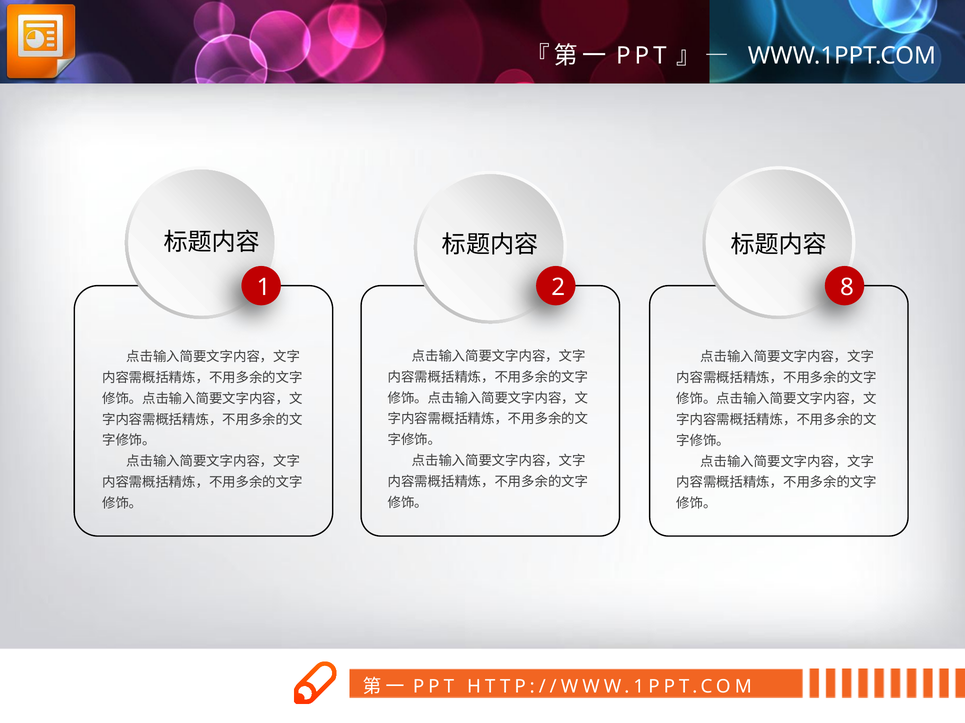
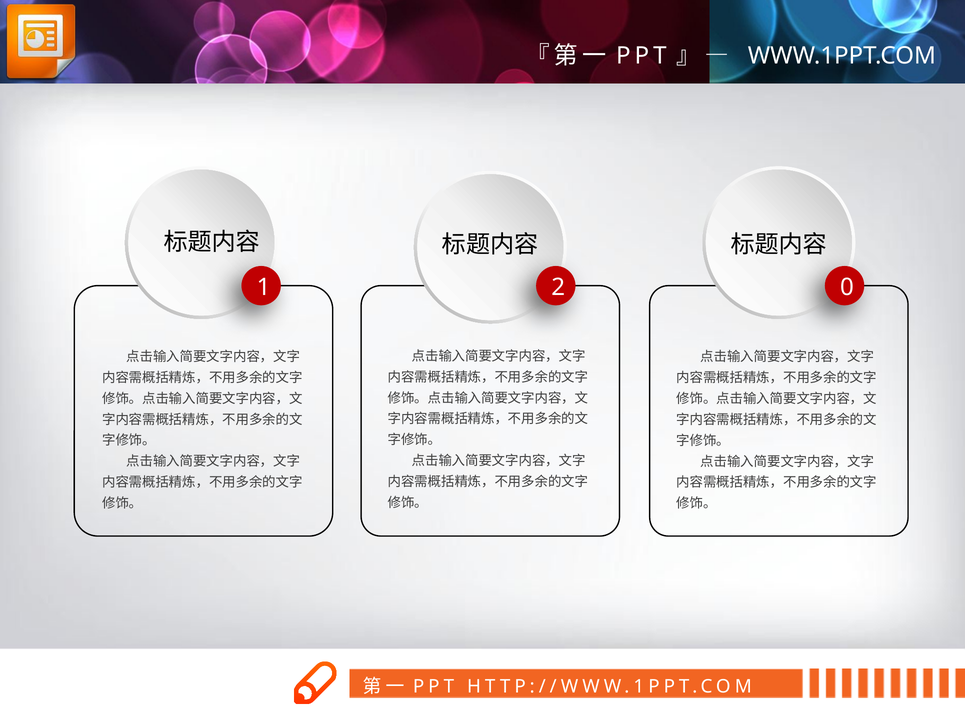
8: 8 -> 0 (847, 288)
